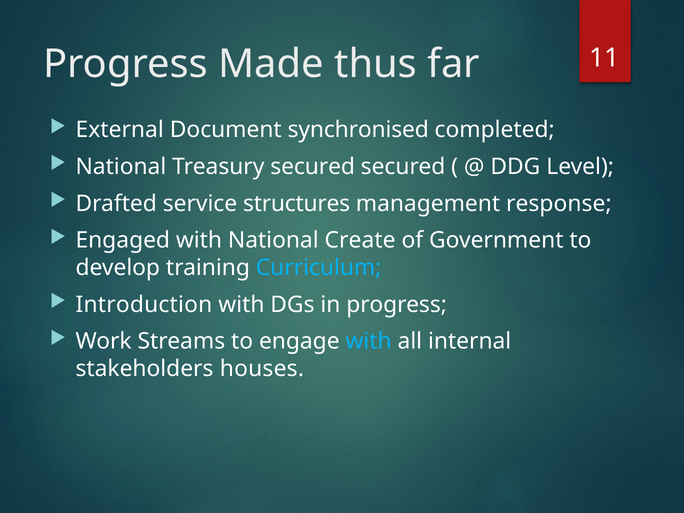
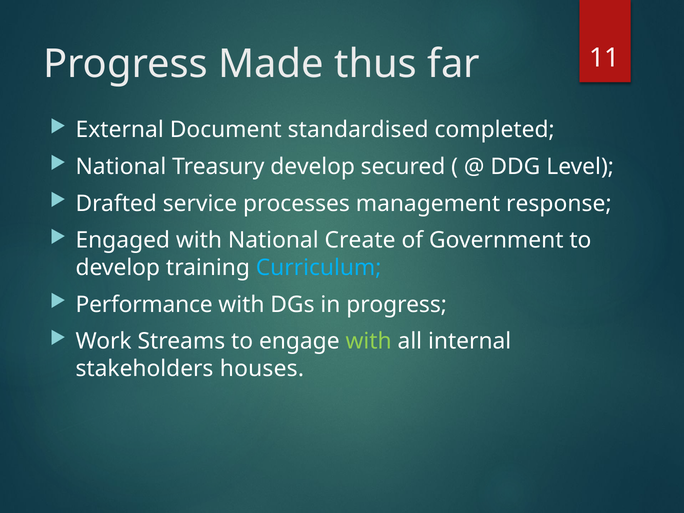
synchronised: synchronised -> standardised (358, 130)
Treasury secured: secured -> develop (313, 167)
structures: structures -> processes (296, 203)
Introduction: Introduction -> Performance (144, 305)
with colour: light blue -> light green (369, 341)
